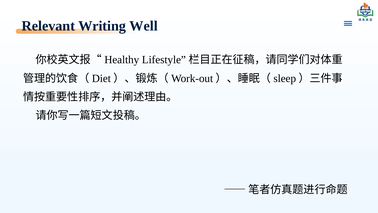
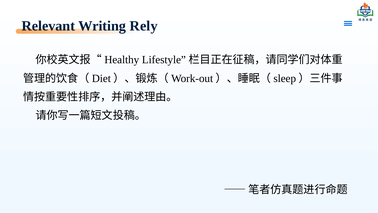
Well: Well -> Rely (144, 26)
